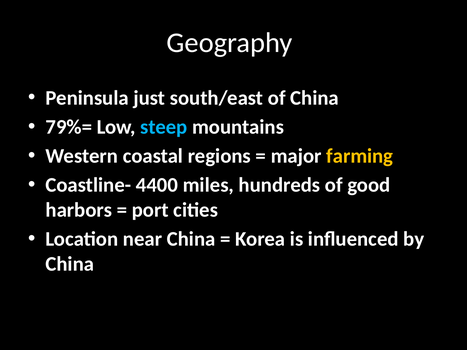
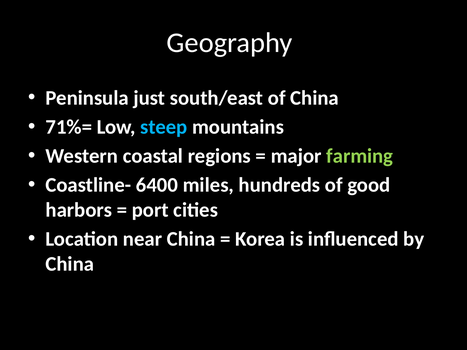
79%=: 79%= -> 71%= (69, 127)
farming colour: yellow -> light green (360, 156)
4400: 4400 -> 6400 (157, 185)
